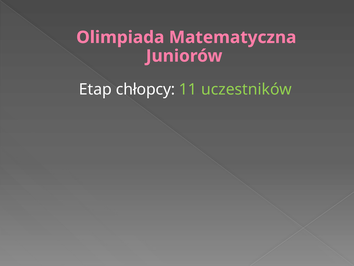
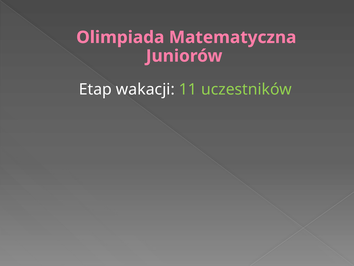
chłopcy: chłopcy -> wakacji (145, 89)
